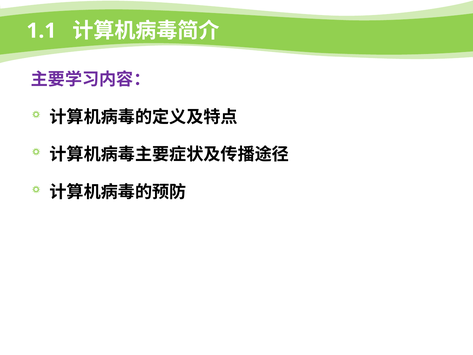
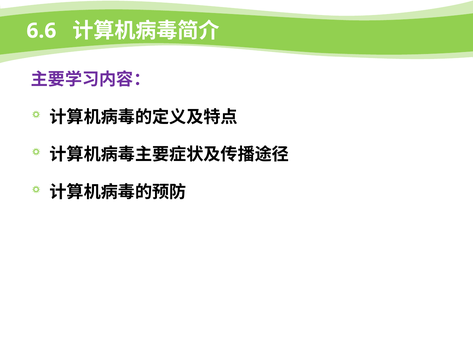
1.1: 1.1 -> 6.6 (41, 31)
